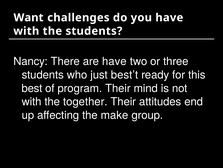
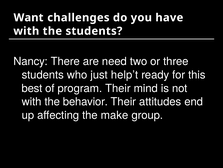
are have: have -> need (114, 61)
best’t: best’t -> help’t (125, 75)
together: together -> behavior (85, 101)
